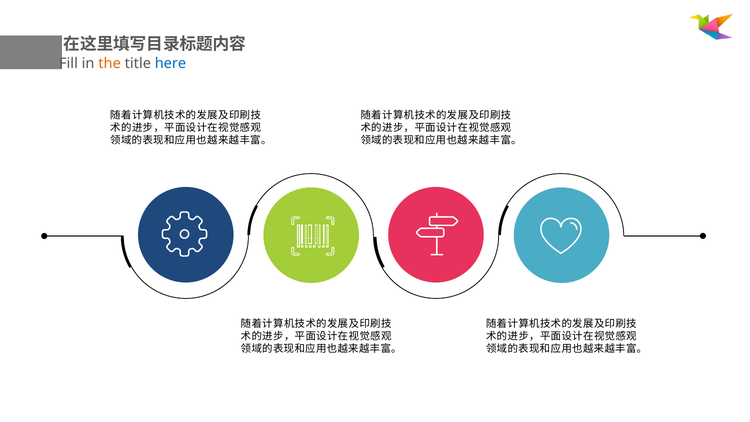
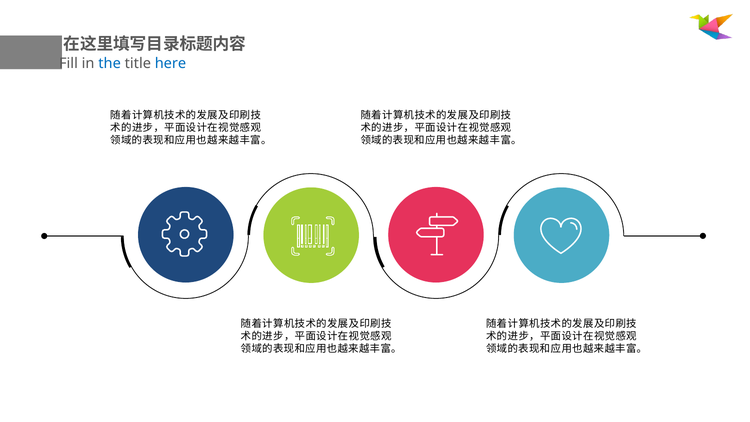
the colour: orange -> blue (110, 63)
